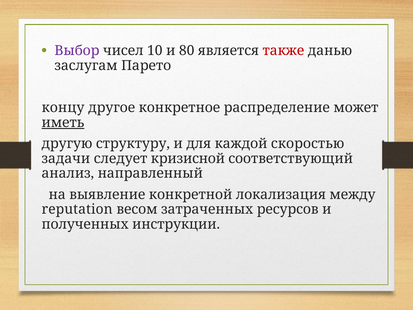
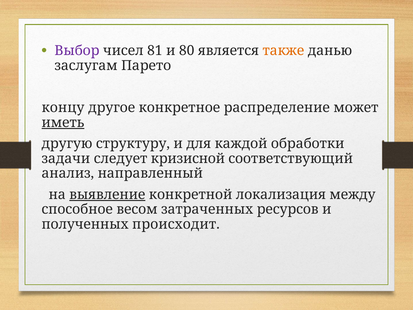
10: 10 -> 81 (155, 51)
также colour: red -> orange (283, 51)
скоростью: скоростью -> обработки (308, 144)
выявление underline: none -> present (107, 194)
reputation: reputation -> способное (77, 209)
инструкции: инструкции -> происходит (176, 224)
